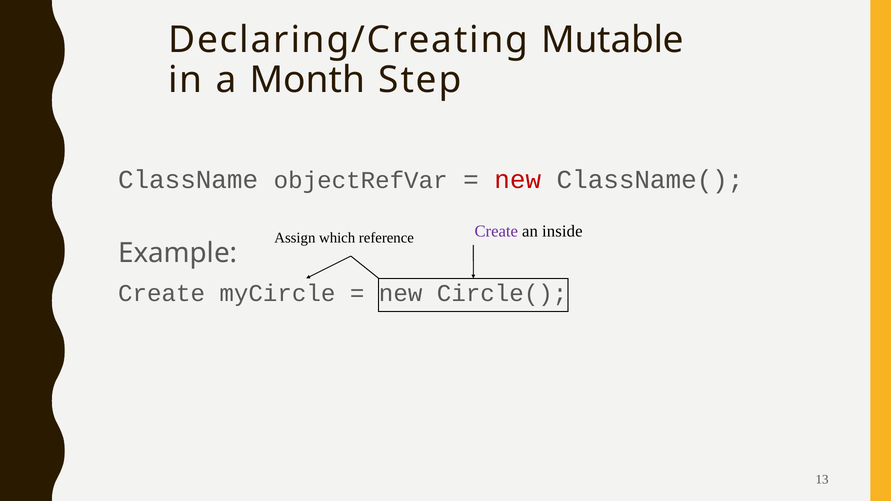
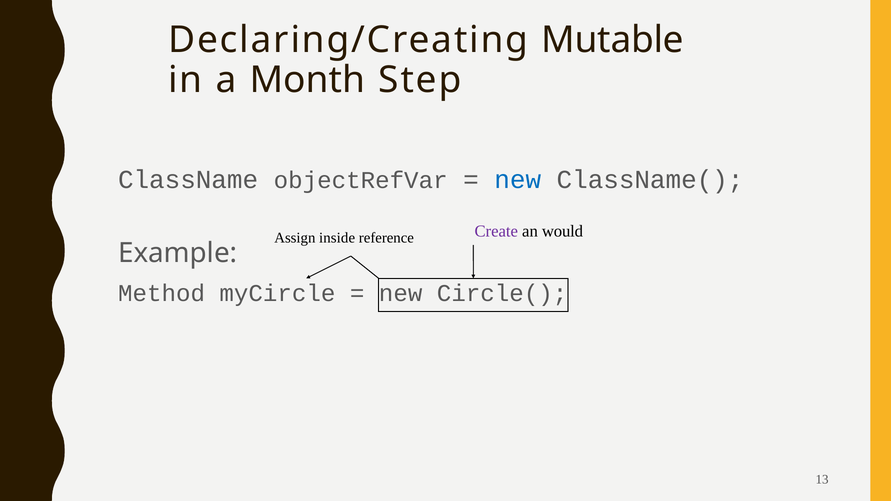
new colour: red -> blue (518, 180)
inside: inside -> would (562, 231)
which: which -> inside (337, 238)
Create: Create -> Method (162, 293)
